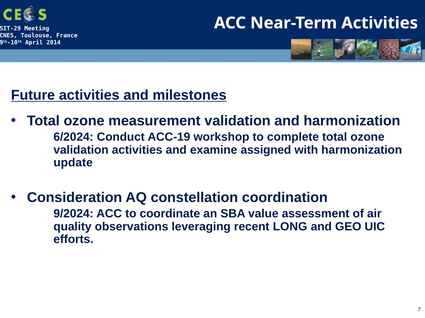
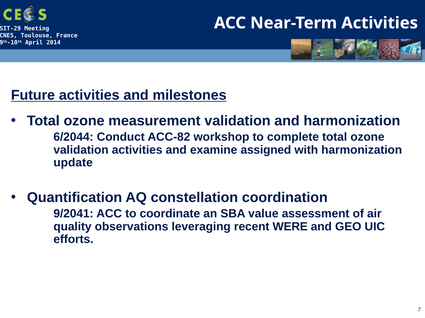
6/2024: 6/2024 -> 6/2044 (74, 137)
ACC-19: ACC-19 -> ACC-82 (169, 137)
Consideration: Consideration -> Quantification (75, 198)
9/2024: 9/2024 -> 9/2041 (74, 214)
LONG: LONG -> WERE (290, 227)
